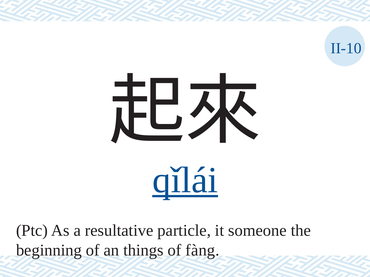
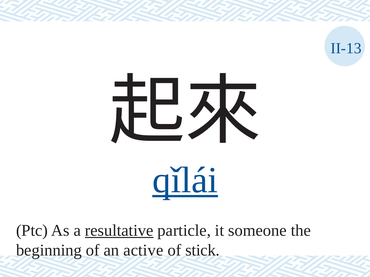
II-10: II-10 -> II-13 (346, 48)
resultative underline: none -> present (119, 231)
things: things -> active (143, 251)
fàng: fàng -> stick (203, 251)
